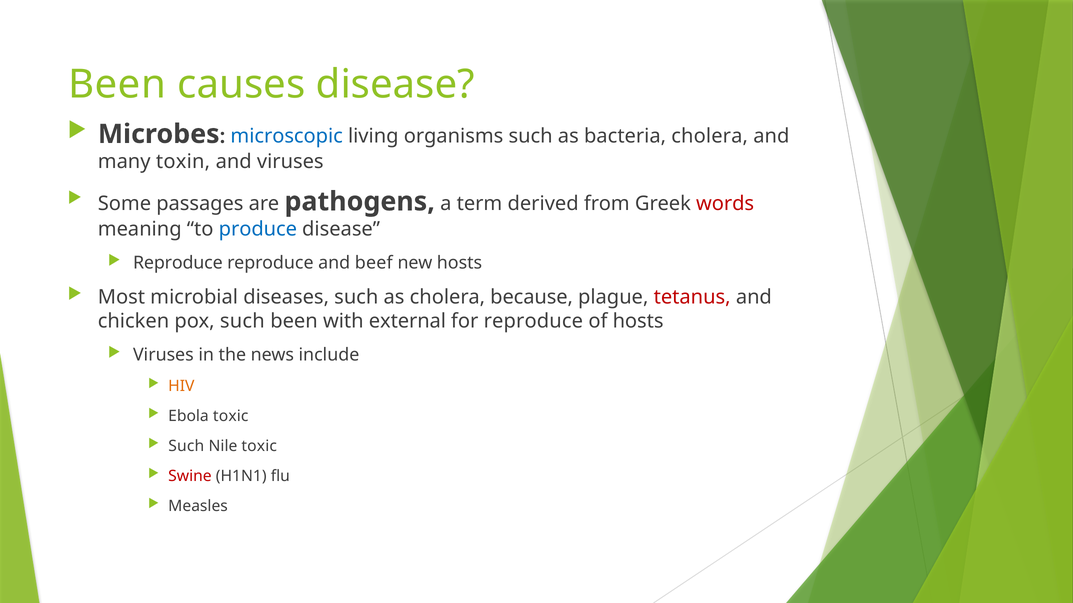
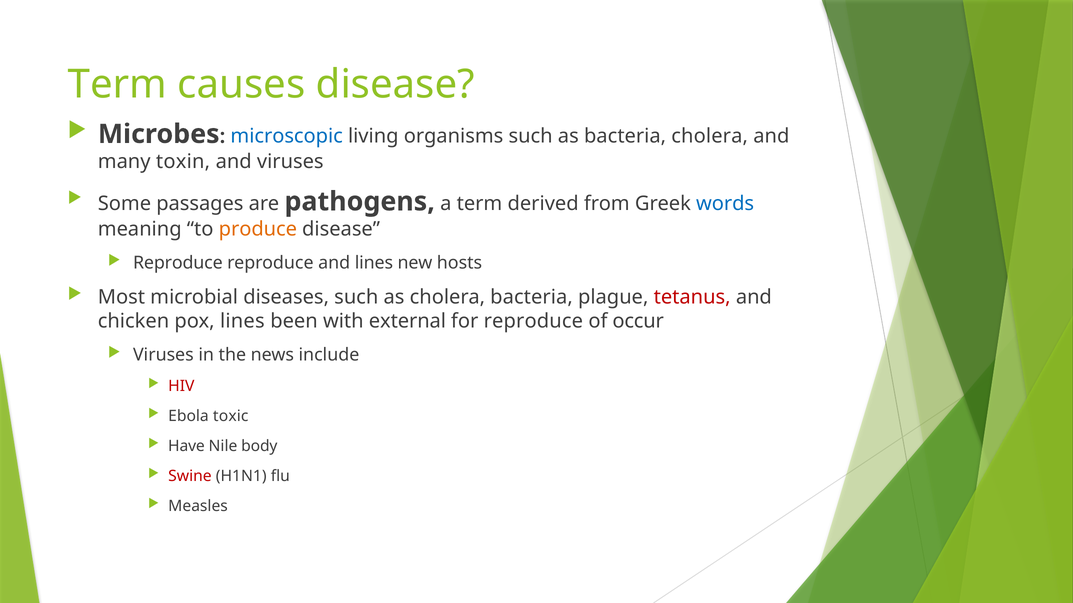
Been: Been -> Term (117, 85)
words colour: red -> blue (725, 204)
produce colour: blue -> orange (258, 229)
and beef: beef -> lines (374, 263)
cholera because: because -> bacteria (532, 297)
pox such: such -> lines (242, 321)
of hosts: hosts -> occur (638, 321)
HIV colour: orange -> red (181, 386)
Such: Such -> Have (186, 446)
Nile toxic: toxic -> body (259, 446)
